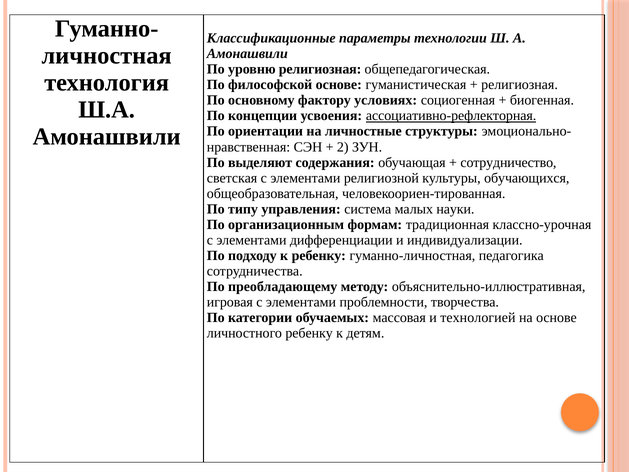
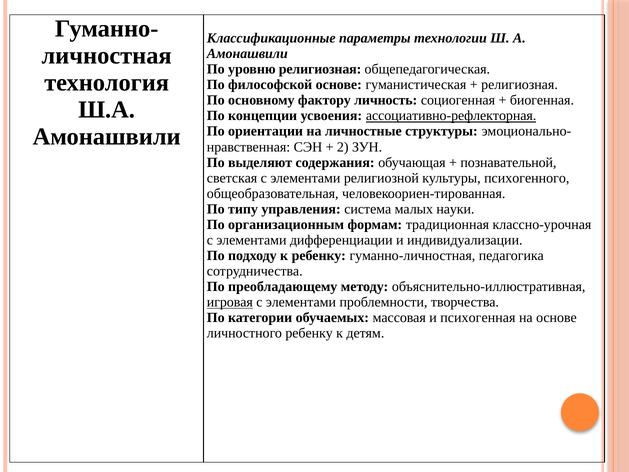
условиях: условиях -> личность (386, 100)
сотрудничество: сотрудничество -> познавательной (508, 162)
обучающихся: обучающихся -> психогенного (527, 178)
игровая underline: none -> present (230, 302)
технологией: технологией -> психогенная (478, 318)
